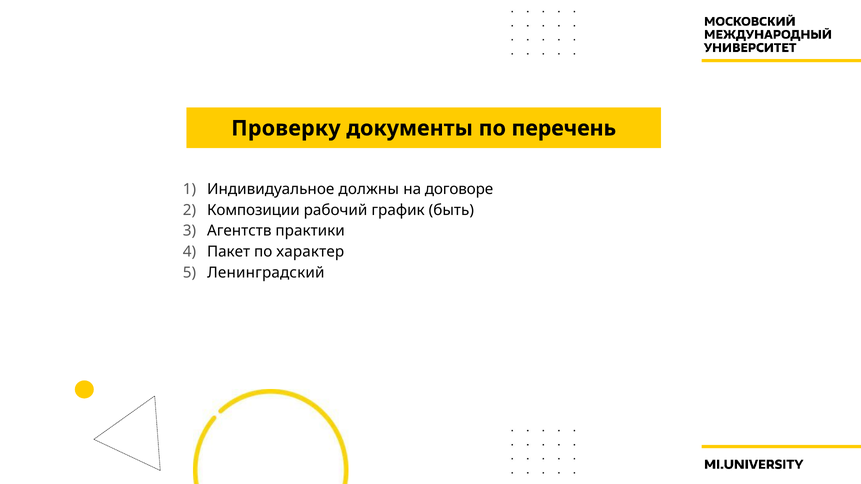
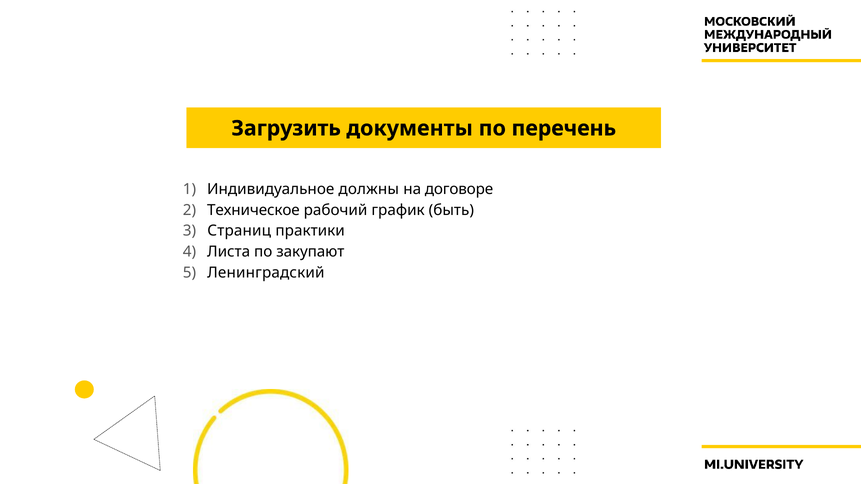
Проверку: Проверку -> Загрузить (286, 128)
Композиции: Композиции -> Техническое (253, 210)
Агентств: Агентств -> Страниц (239, 231)
Пакет: Пакет -> Листа (229, 252)
характер: характер -> закупают (310, 252)
